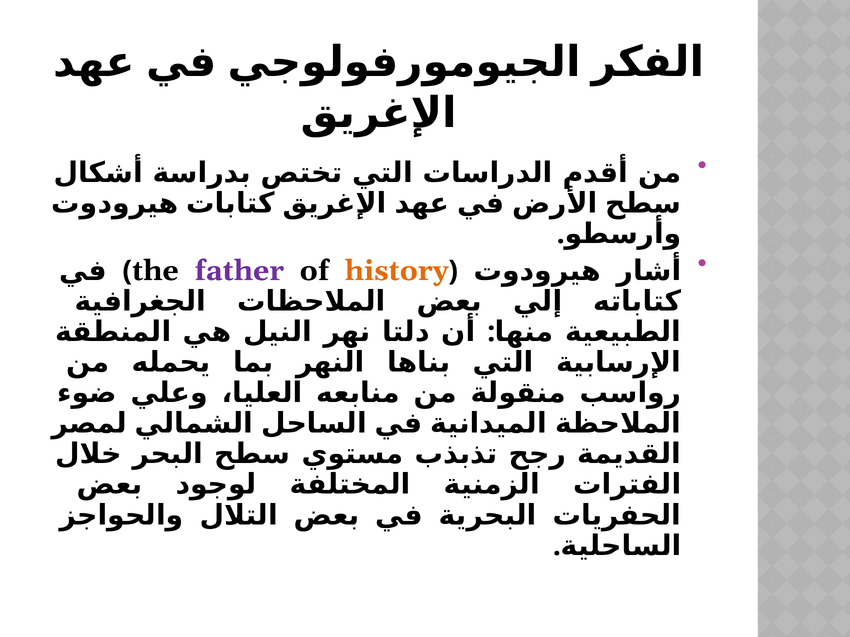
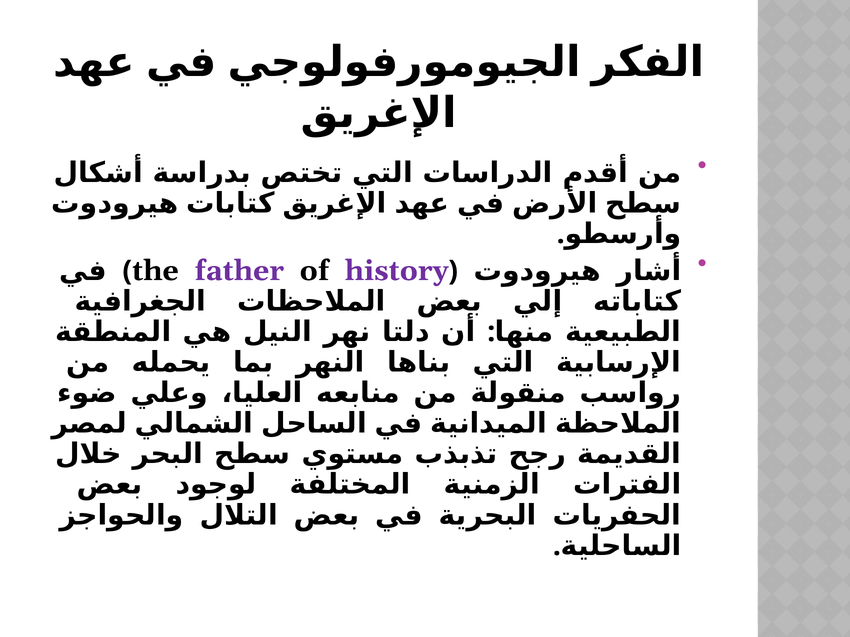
history colour: orange -> purple (397, 271)
